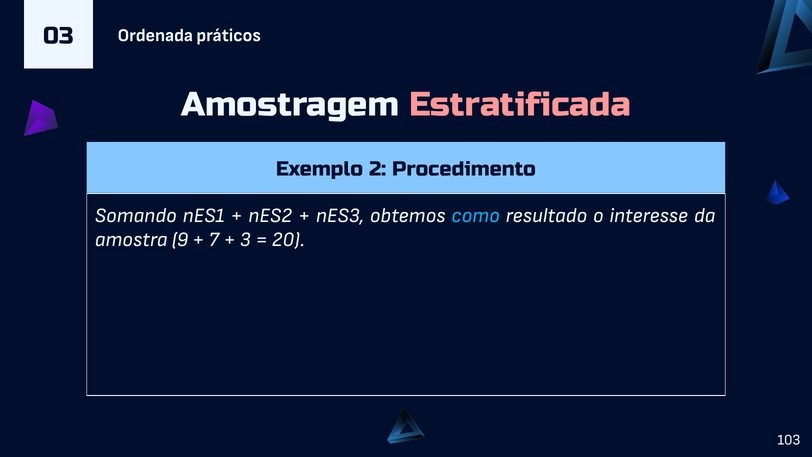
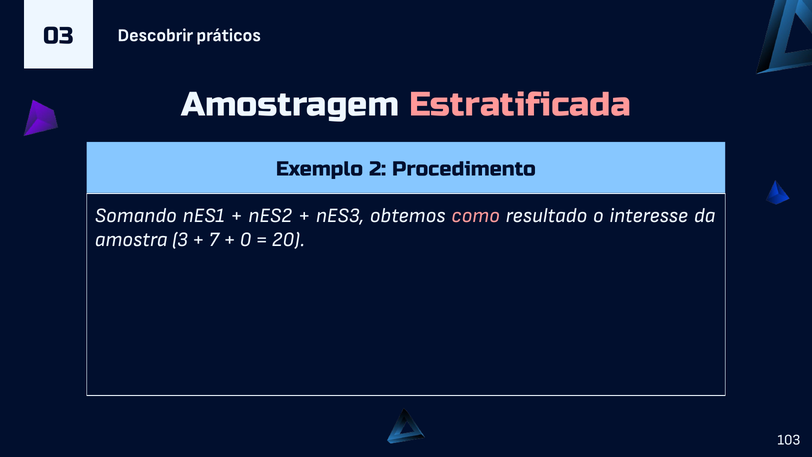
Ordenada: Ordenada -> Descobrir (155, 35)
como colour: light blue -> pink (476, 215)
9: 9 -> 3 (180, 240)
3: 3 -> 0 (245, 240)
